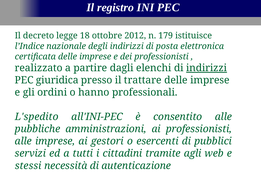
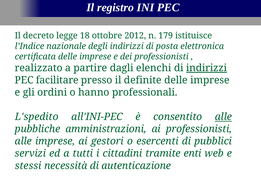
giuridica: giuridica -> facilitare (57, 80)
trattare: trattare -> definite (143, 80)
alle underline: none -> present (223, 117)
agli: agli -> enti (193, 153)
